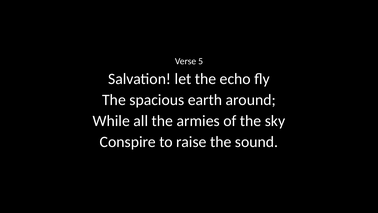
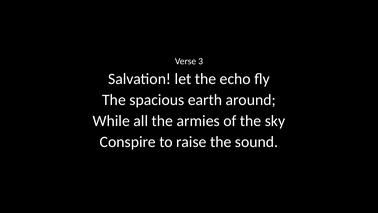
5: 5 -> 3 (201, 61)
